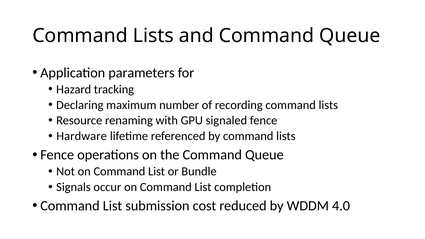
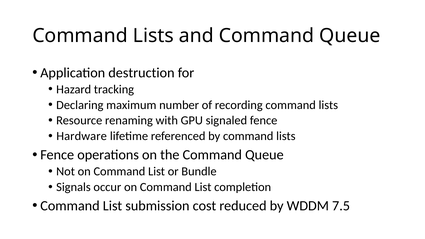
parameters: parameters -> destruction (141, 73)
4.0: 4.0 -> 7.5 (341, 206)
